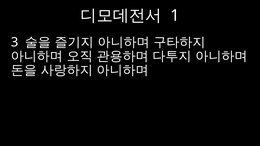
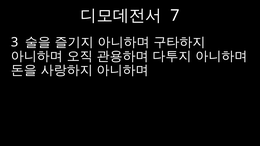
1: 1 -> 7 (175, 16)
